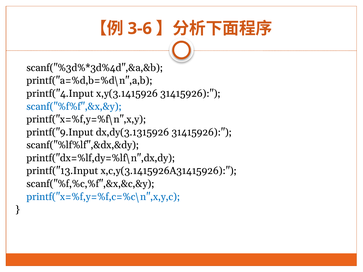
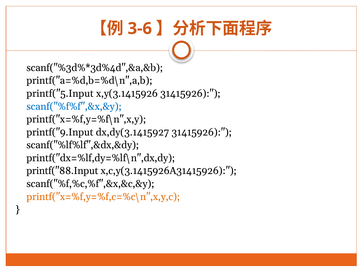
printf("4.Input: printf("4.Input -> printf("5.Input (60, 94)
dx,dy(3.1315926: dx,dy(3.1315926 -> dx,dy(3.1415927 (132, 132)
printf("13.Input: printf("13.Input -> printf("88.Input (62, 171)
printf("x=%f,y=%f,c=%c\n",x,y,c colour: blue -> orange (103, 197)
